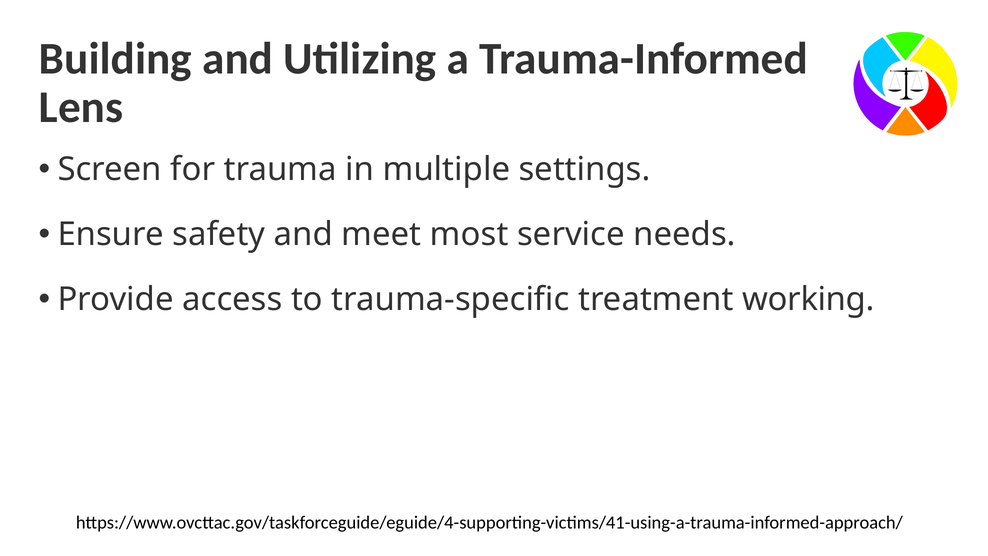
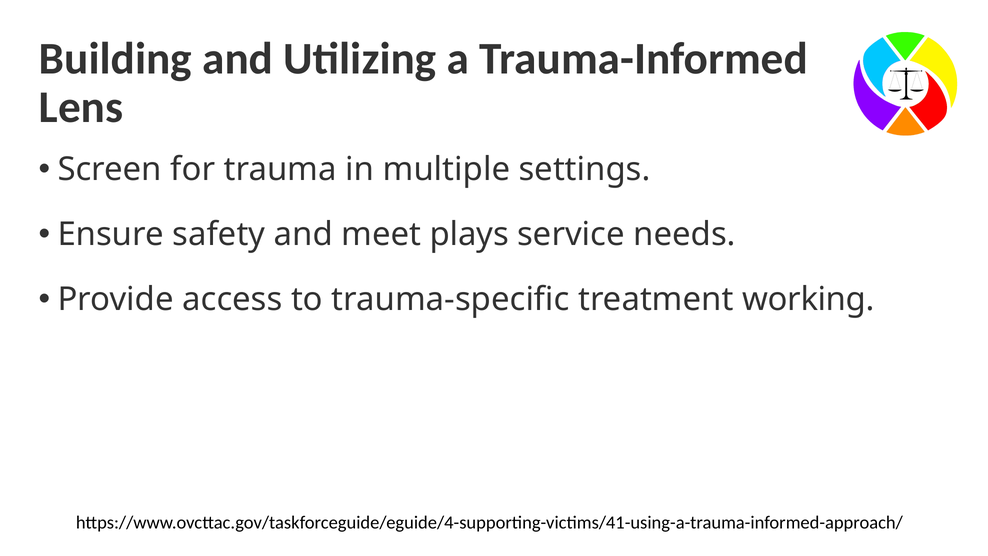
most: most -> plays (469, 234)
